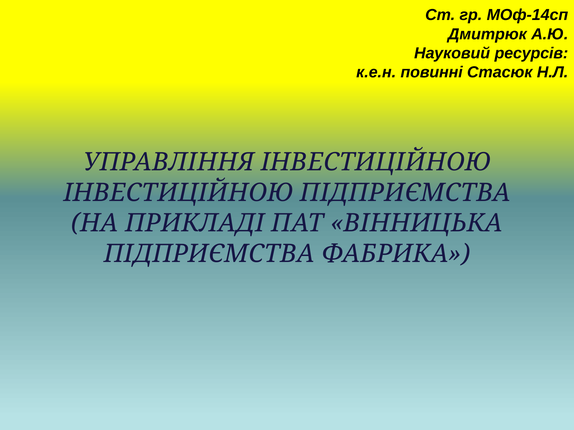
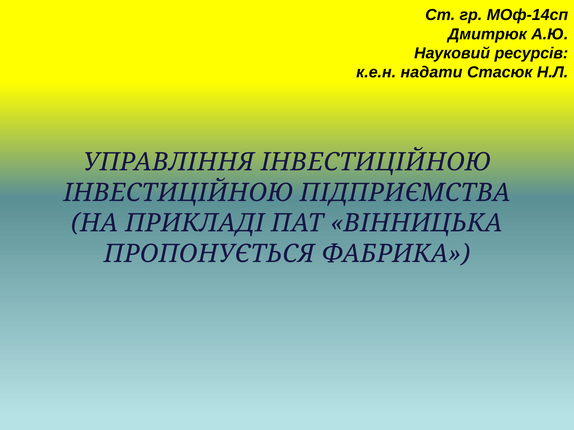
повинні: повинні -> надати (431, 72)
ПІДПРИЄМСТВА: ПІДПРИЄМСТВА -> ПРОПОНУЄТЬСЯ (209, 254)
